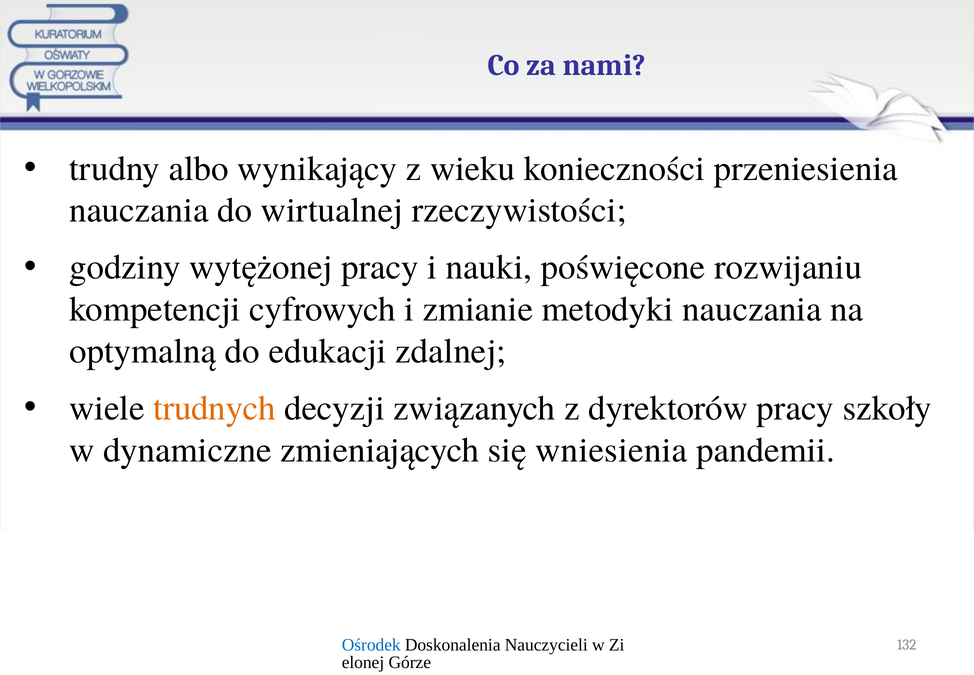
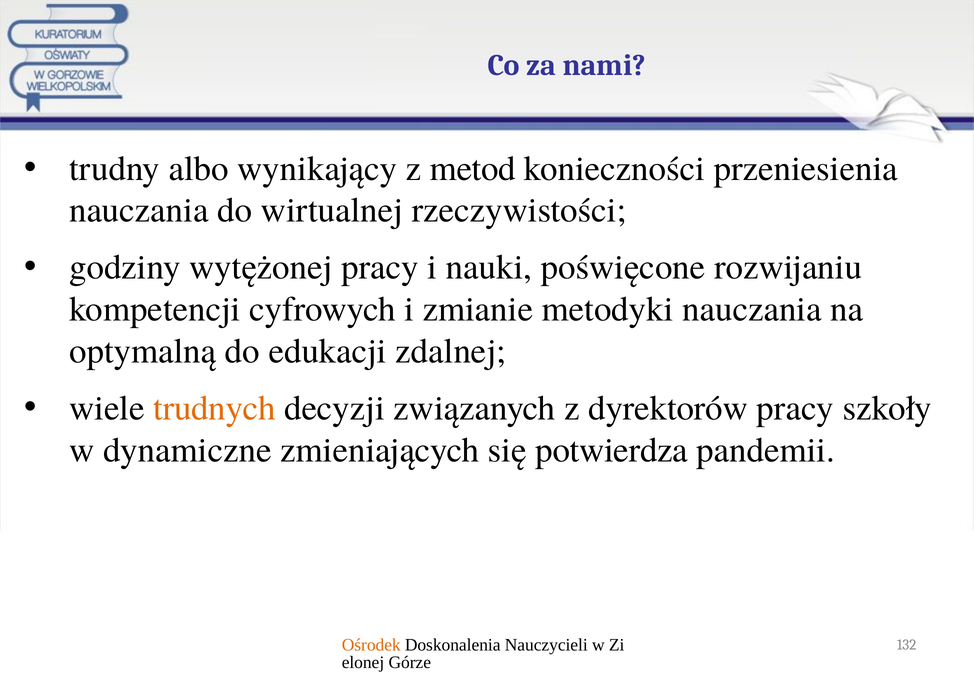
wieku: wieku -> metod (473, 168)
wniesienia: wniesienia -> potwierdza (612, 450)
Ośrodek colour: blue -> orange (371, 644)
